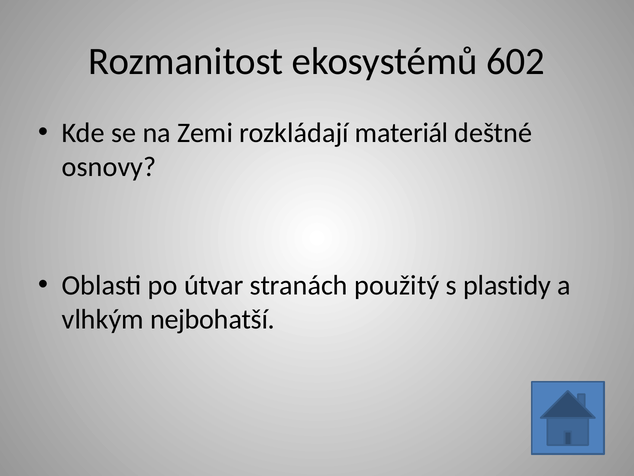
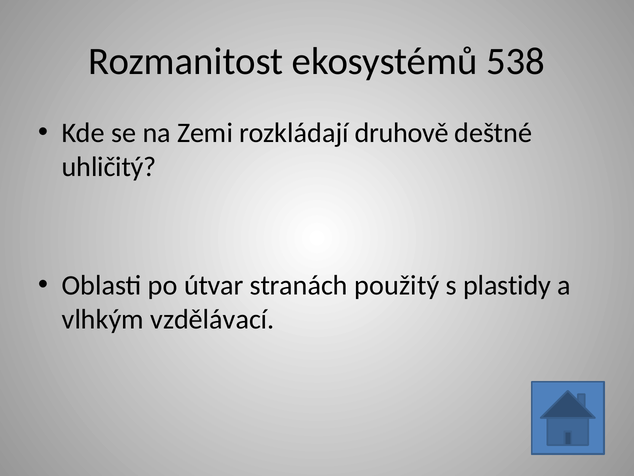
602: 602 -> 538 (516, 61)
materiál: materiál -> druhově (402, 133)
osnovy: osnovy -> uhličitý (109, 167)
nejbohatší: nejbohatší -> vzdělávací (212, 319)
